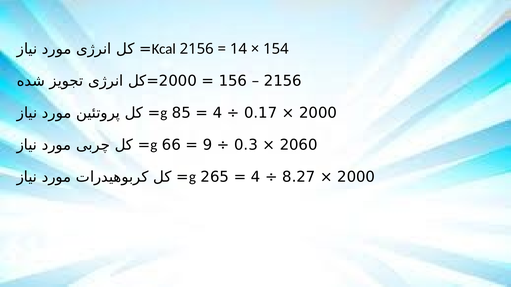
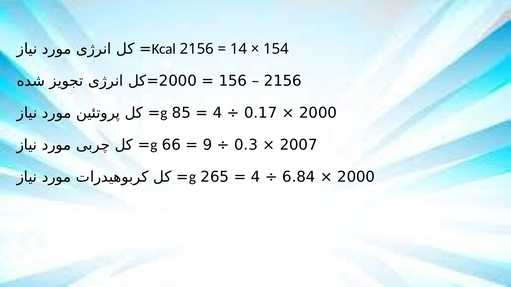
2060: 2060 -> 2007 (299, 145)
8.27: 8.27 -> 6.84 (299, 177)
